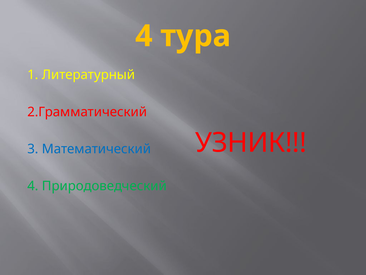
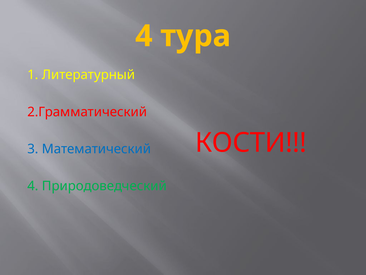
УЗНИК: УЗНИК -> КОСТИ (251, 143)
